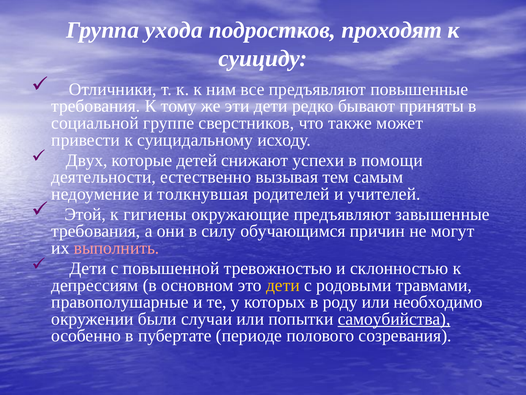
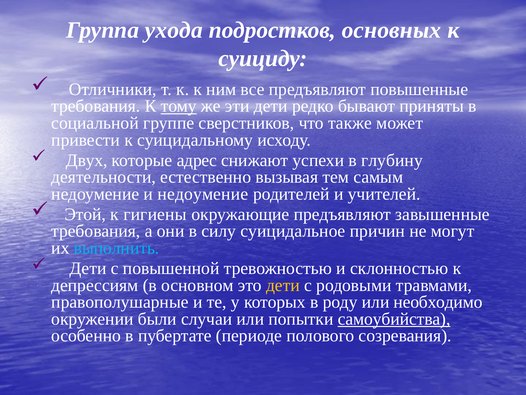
проходят: проходят -> основных (391, 30)
тому underline: none -> present (179, 106)
детей: детей -> адрес (197, 160)
помощи: помощи -> глубину (392, 160)
и толкнувшая: толкнувшая -> недоумение (203, 194)
обучающимся: обучающимся -> суицидальное (293, 231)
выполнить colour: pink -> light blue (117, 248)
